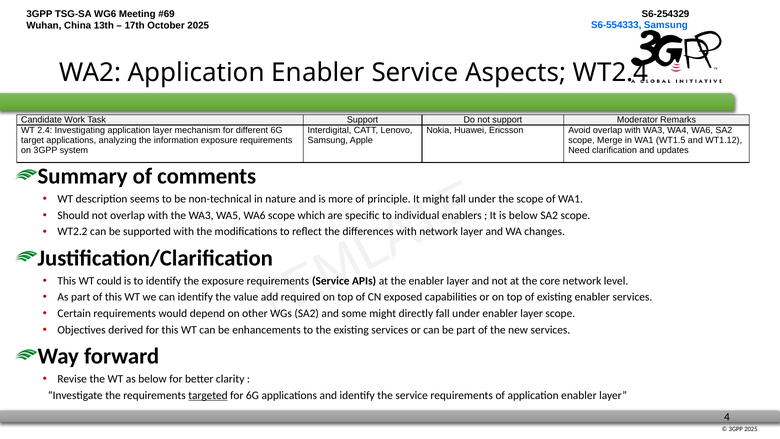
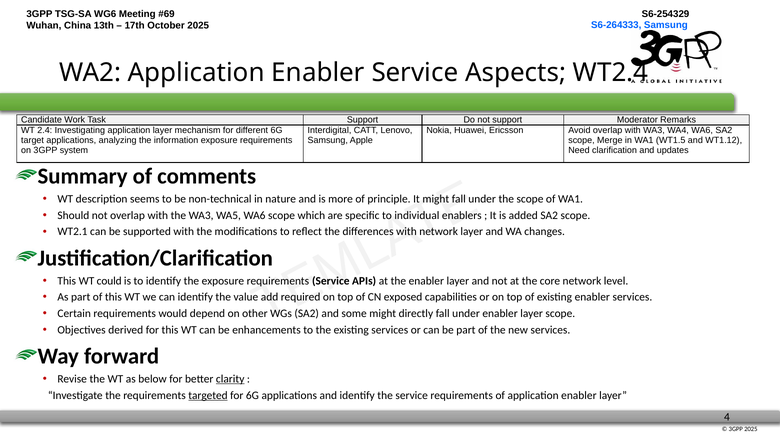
S6-554333: S6-554333 -> S6-264333 (616, 25)
is below: below -> added (523, 215)
WT2.2: WT2.2 -> WT2.1 (72, 232)
clarity underline: none -> present (230, 379)
